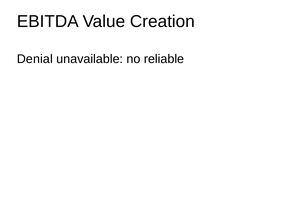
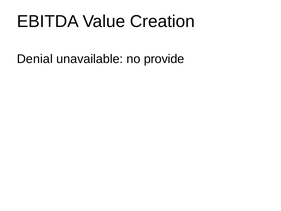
reliable: reliable -> provide (164, 59)
